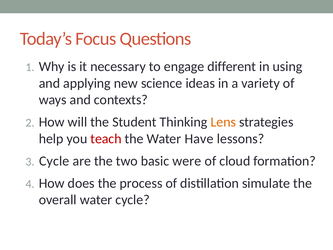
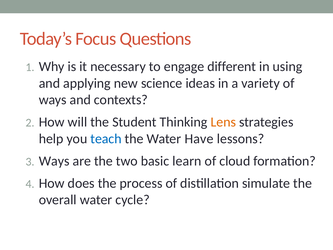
teach colour: red -> blue (106, 139)
Cycle: Cycle -> Ways (54, 161)
were: were -> learn (187, 161)
